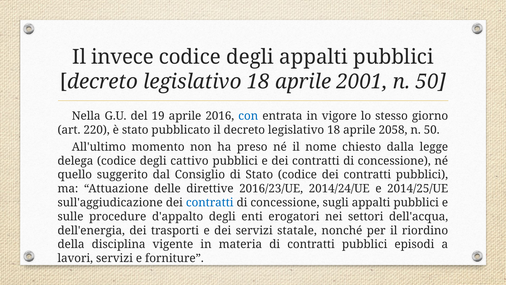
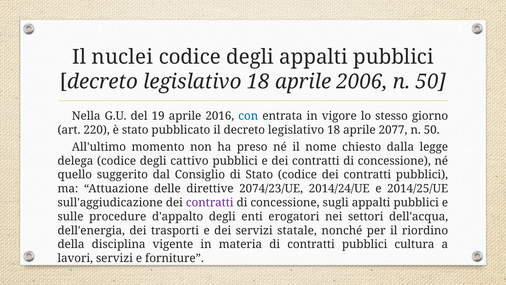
invece: invece -> nuclei (122, 57)
2001: 2001 -> 2006 (362, 82)
2058: 2058 -> 2077 (393, 130)
2016/23/UE: 2016/23/UE -> 2074/23/UE (271, 189)
contratti colour: blue -> purple (210, 202)
episodi: episodi -> cultura (414, 244)
